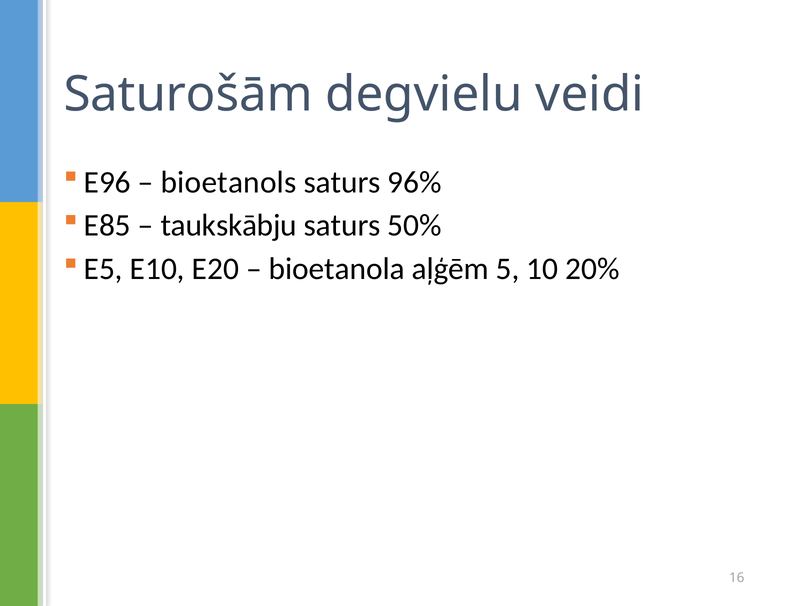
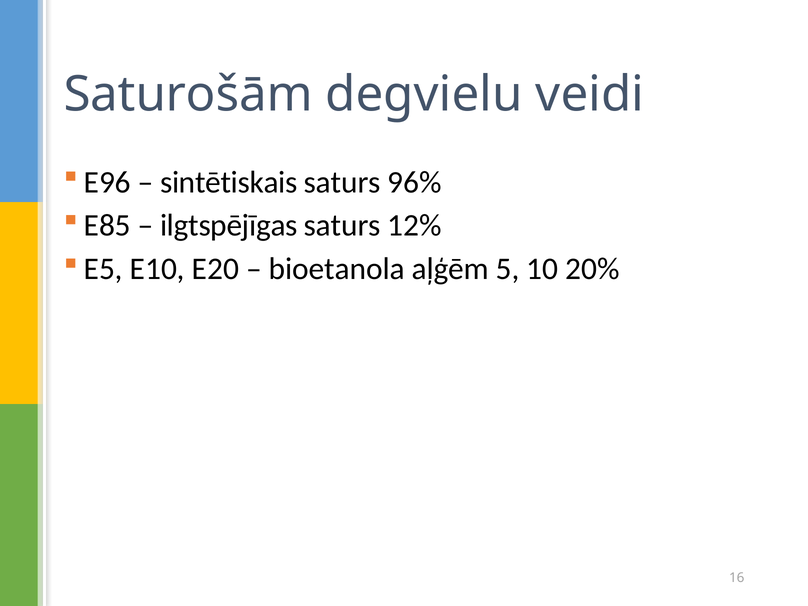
bioetanols: bioetanols -> sintētiskais (229, 182)
taukskābju: taukskābju -> ilgtspējīgas (229, 226)
50%: 50% -> 12% (415, 226)
